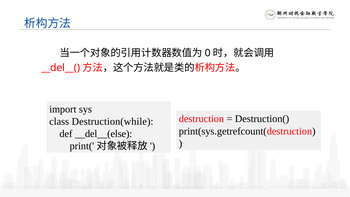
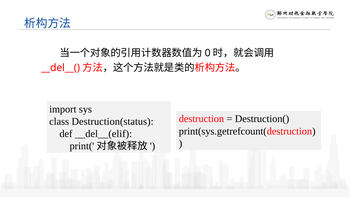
Destruction(while: Destruction(while -> Destruction(status (113, 121)
__del__(else: __del__(else -> __del__(elif (104, 134)
